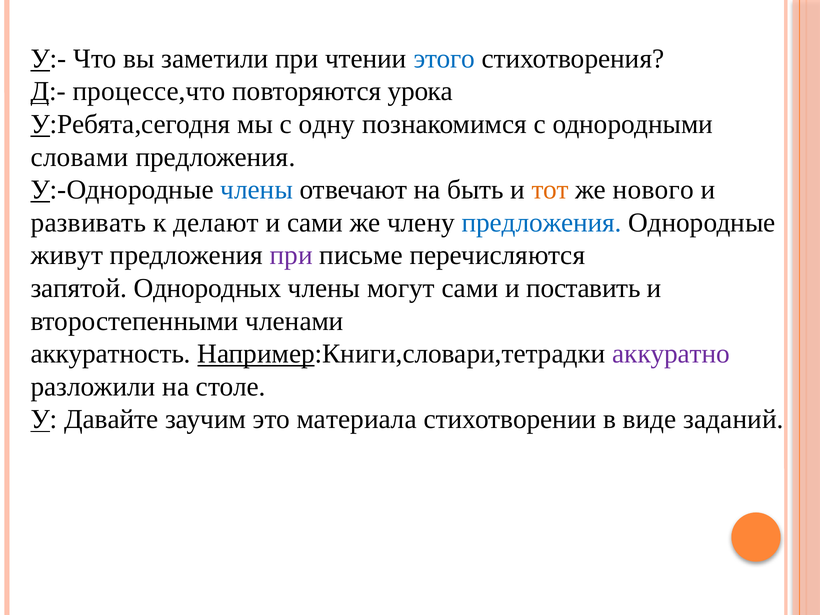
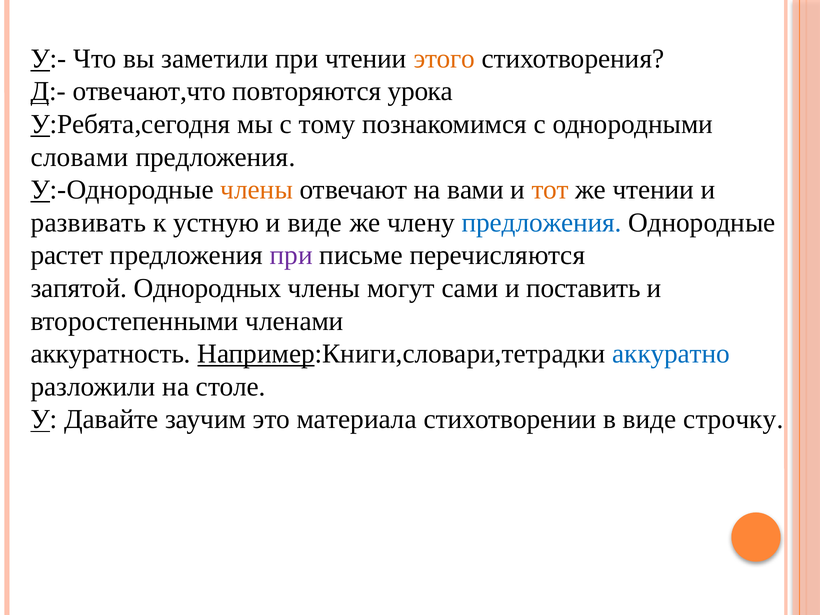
этого colour: blue -> orange (444, 59)
процессе,что: процессе,что -> отвечают,что (149, 91)
одну: одну -> тому (327, 124)
члены colour: blue -> orange (257, 190)
быть: быть -> вами (476, 190)
же нового: нового -> чтении (653, 190)
делают: делают -> устную (216, 223)
и сами: сами -> виде (315, 223)
живут: живут -> растет (67, 255)
аккуратно colour: purple -> blue (671, 354)
заданий: заданий -> строчку (733, 419)
